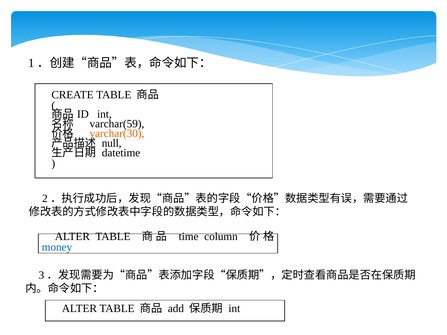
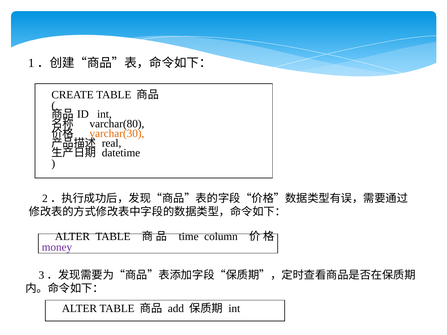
varchar(59: varchar(59 -> varchar(80 (117, 124)
null: null -> real (112, 143)
money colour: blue -> purple (57, 247)
